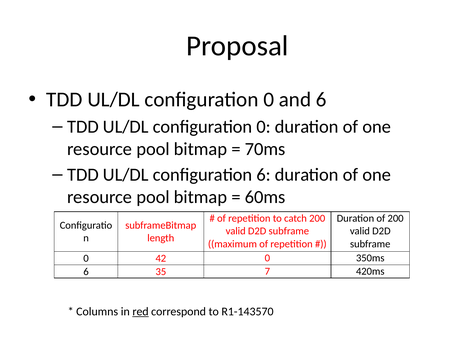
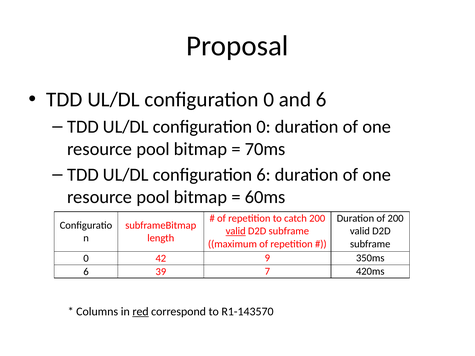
valid underline: none -> present (236, 231)
42 0: 0 -> 9 (267, 258)
35: 35 -> 39 (161, 272)
